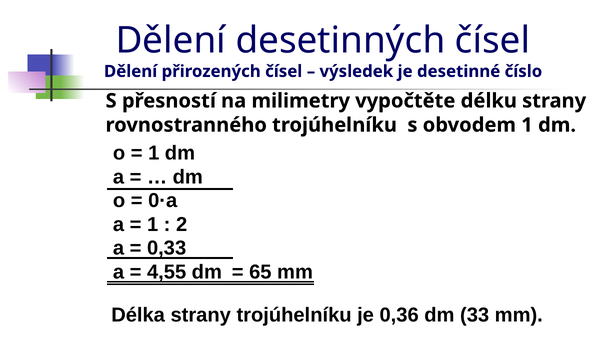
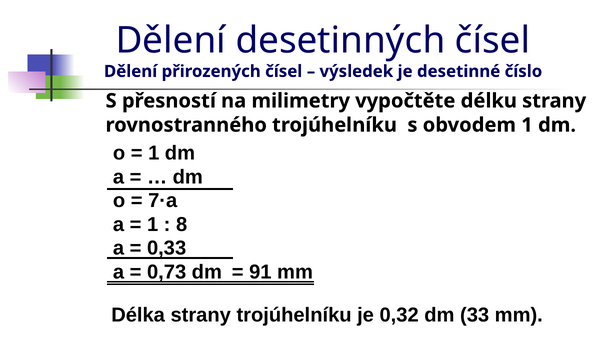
0·a: 0·a -> 7·a (163, 201)
2: 2 -> 8 (182, 224)
4,55: 4,55 -> 0,73 (167, 272)
65: 65 -> 91 (260, 272)
0,36: 0,36 -> 0,32 (399, 315)
